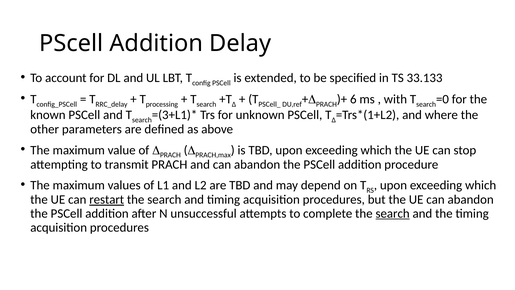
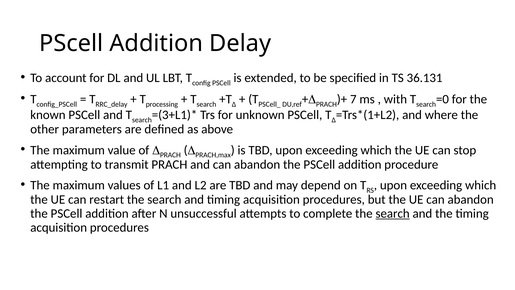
33.133: 33.133 -> 36.131 (425, 78)
6: 6 -> 7 (353, 99)
restart underline: present -> none (107, 199)
